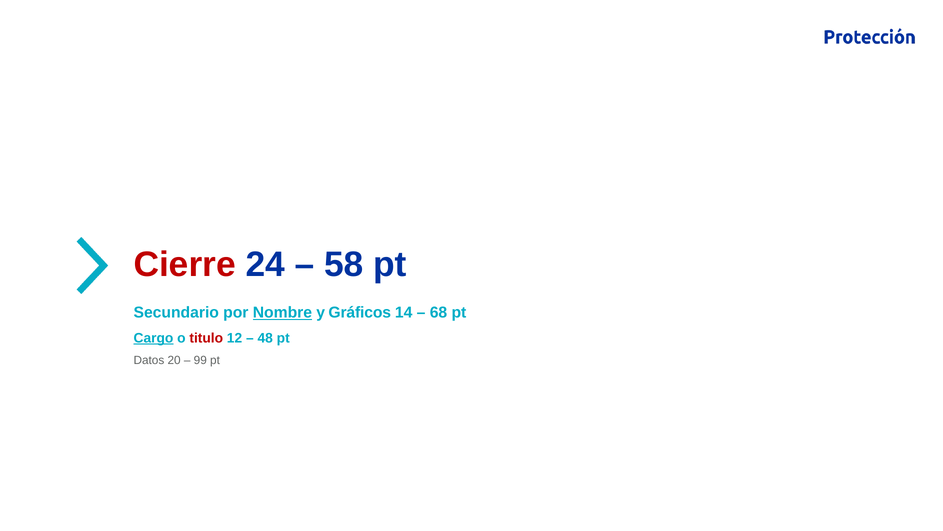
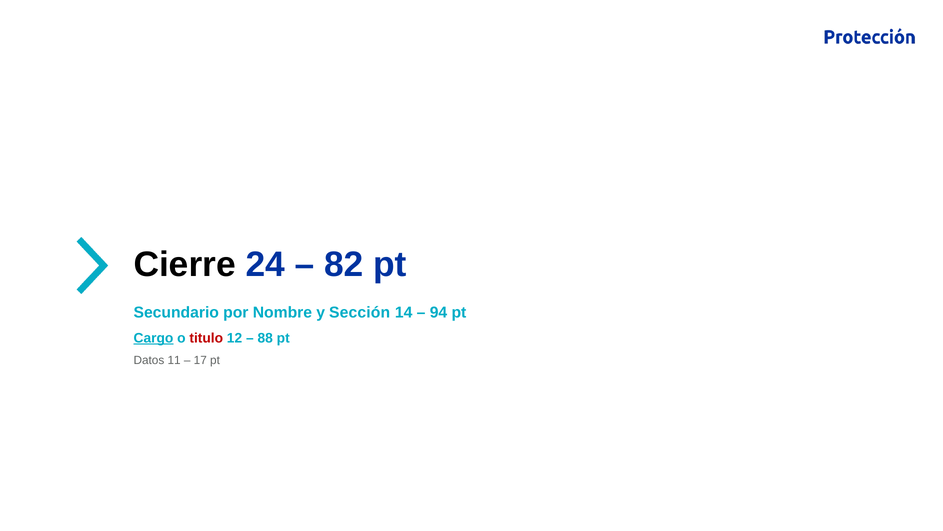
Cierre colour: red -> black (185, 265)
58: 58 -> 82 (344, 265)
Nombre underline: present -> none (282, 312)
Gráficos: Gráficos -> Sección (360, 312)
68: 68 -> 94 (438, 312)
48: 48 -> 88 (265, 338)
20: 20 -> 11 (174, 360)
99: 99 -> 17 (200, 360)
